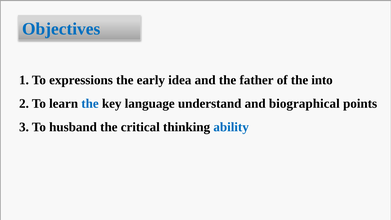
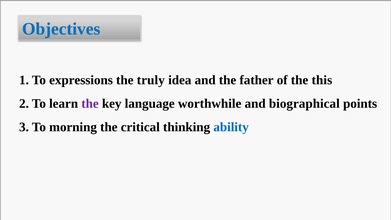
early: early -> truly (151, 80)
into: into -> this (322, 80)
the colour: blue -> purple (90, 104)
understand: understand -> worthwhile (210, 104)
husband: husband -> morning (73, 127)
